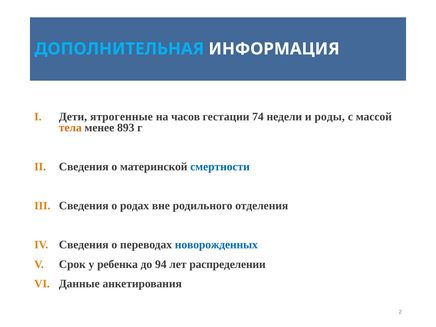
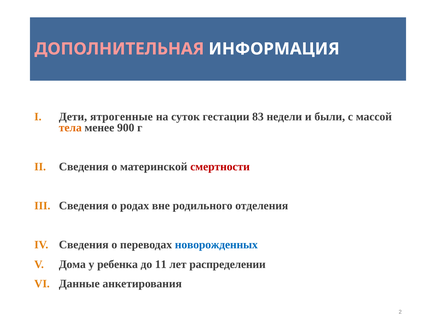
ДОПОЛНИТЕЛЬНАЯ colour: light blue -> pink (119, 49)
часов: часов -> суток (186, 117)
74: 74 -> 83 (258, 117)
роды: роды -> были (330, 117)
893: 893 -> 900 (126, 128)
смертности colour: blue -> red (220, 167)
Срок: Срок -> Дома (72, 264)
94: 94 -> 11 (161, 264)
